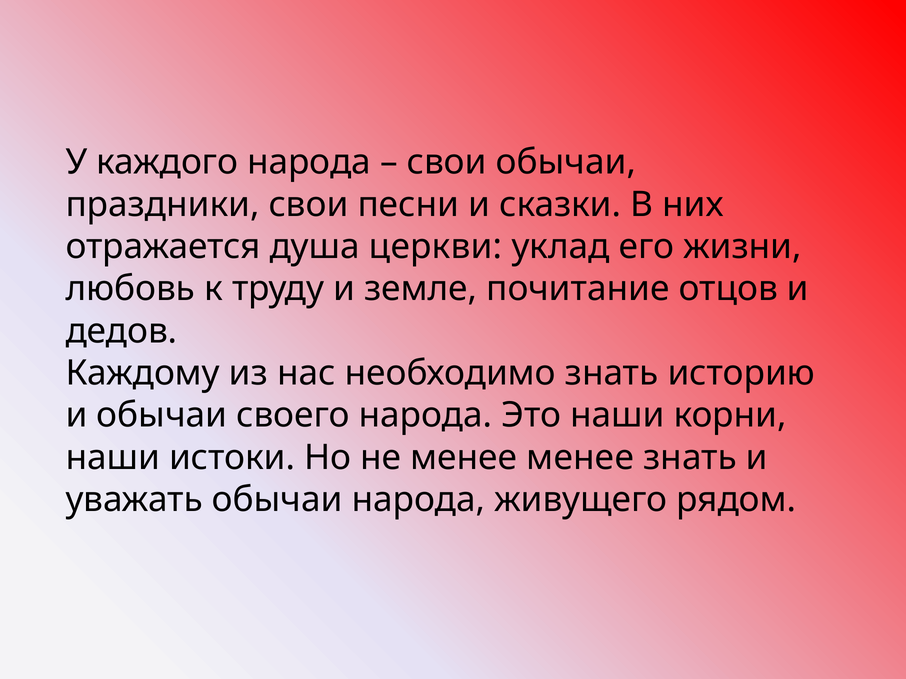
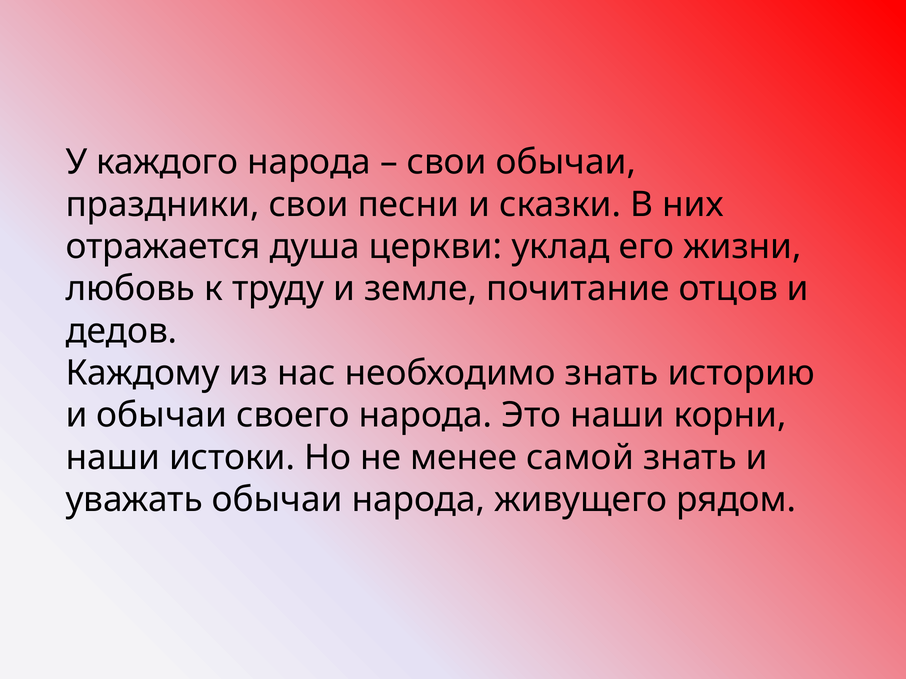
менее менее: менее -> самой (580, 458)
